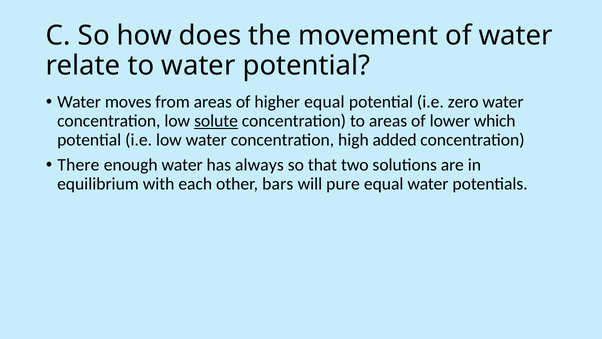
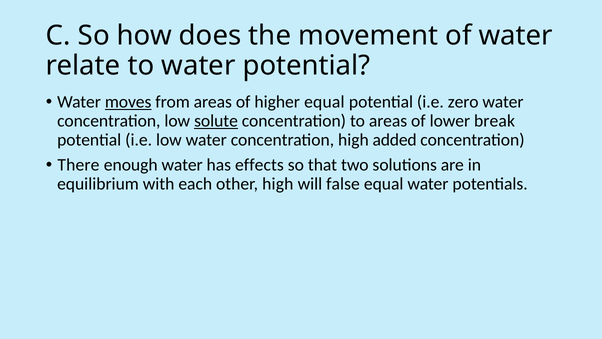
moves underline: none -> present (128, 102)
which: which -> break (495, 121)
always: always -> effects (259, 165)
other bars: bars -> high (278, 184)
pure: pure -> false (343, 184)
